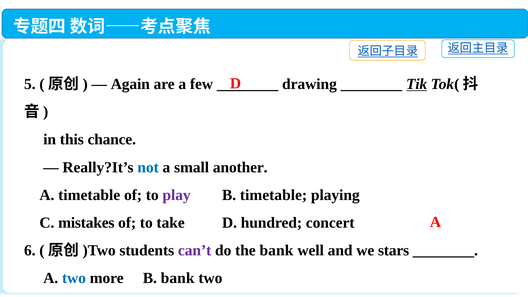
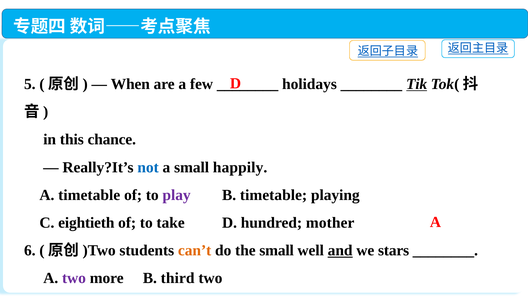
Again: Again -> When (130, 84)
drawing: drawing -> holidays (309, 84)
small another: another -> happily (240, 167)
mistakes: mistakes -> eightieth (86, 223)
concert: concert -> mother (330, 223)
can’t colour: purple -> orange (195, 250)
the bank: bank -> small (277, 250)
and underline: none -> present (340, 250)
two colour: blue -> purple (74, 278)
B bank: bank -> third (178, 278)
